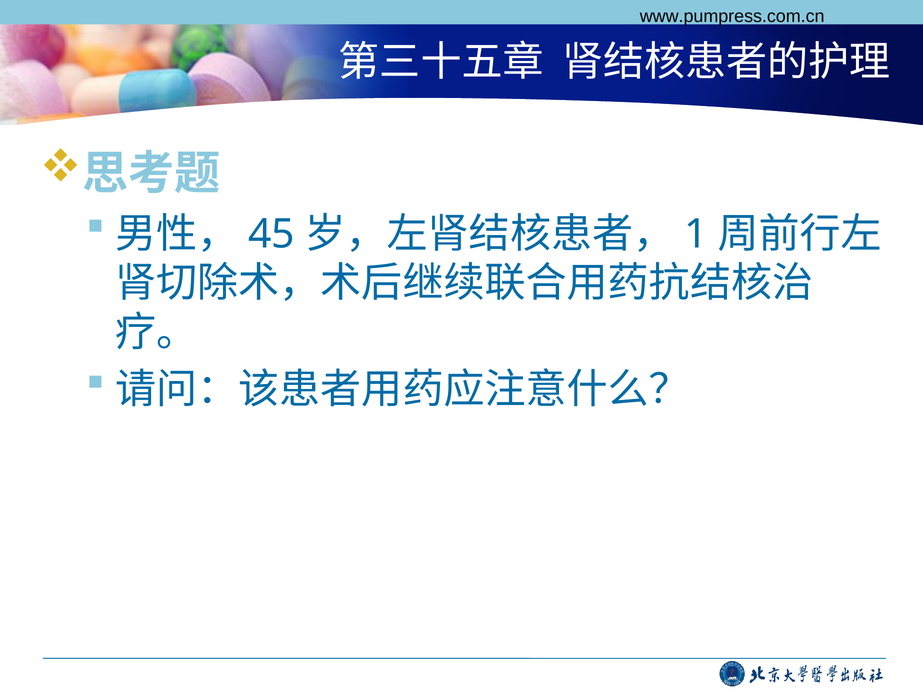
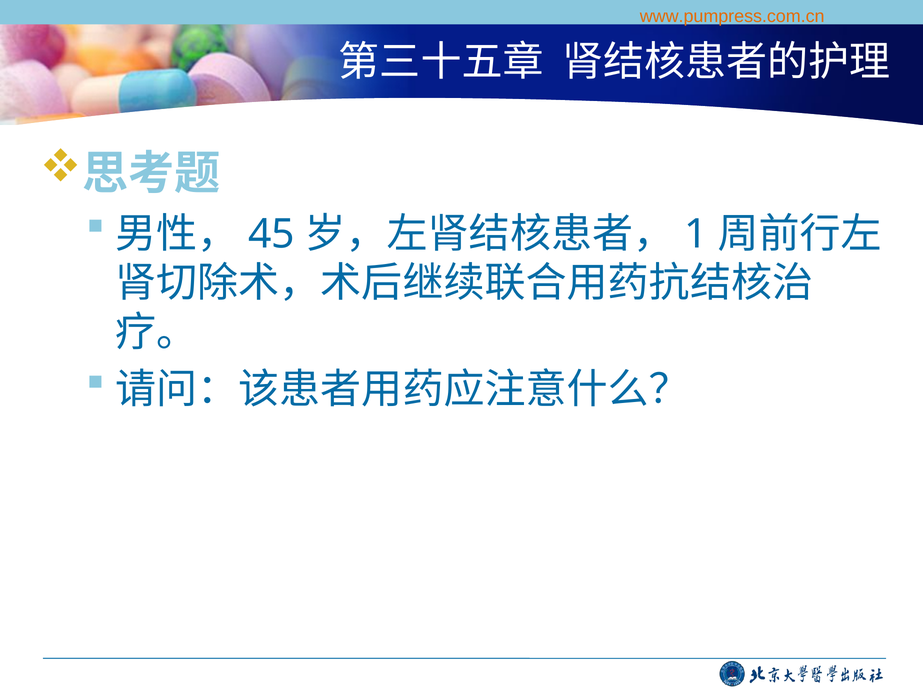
www.pumpress.com.cn colour: black -> orange (732, 17)
